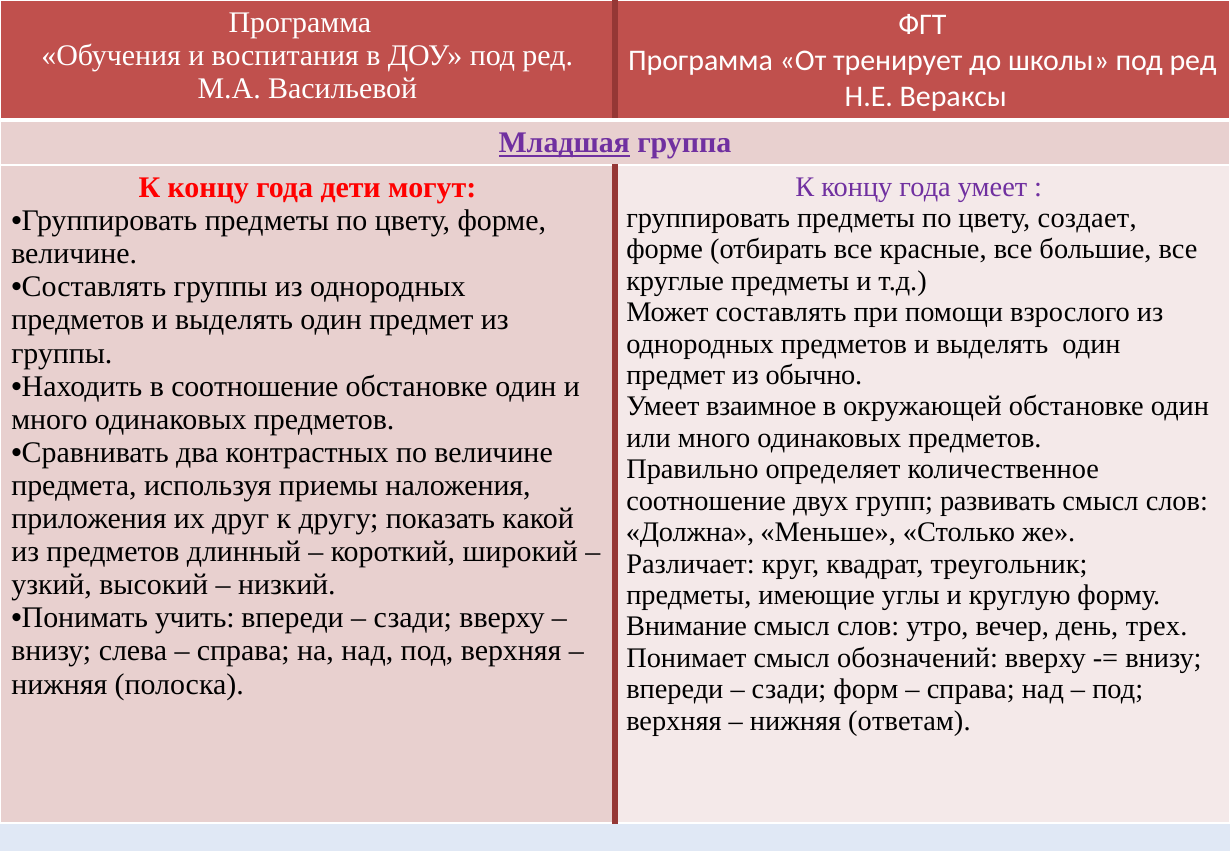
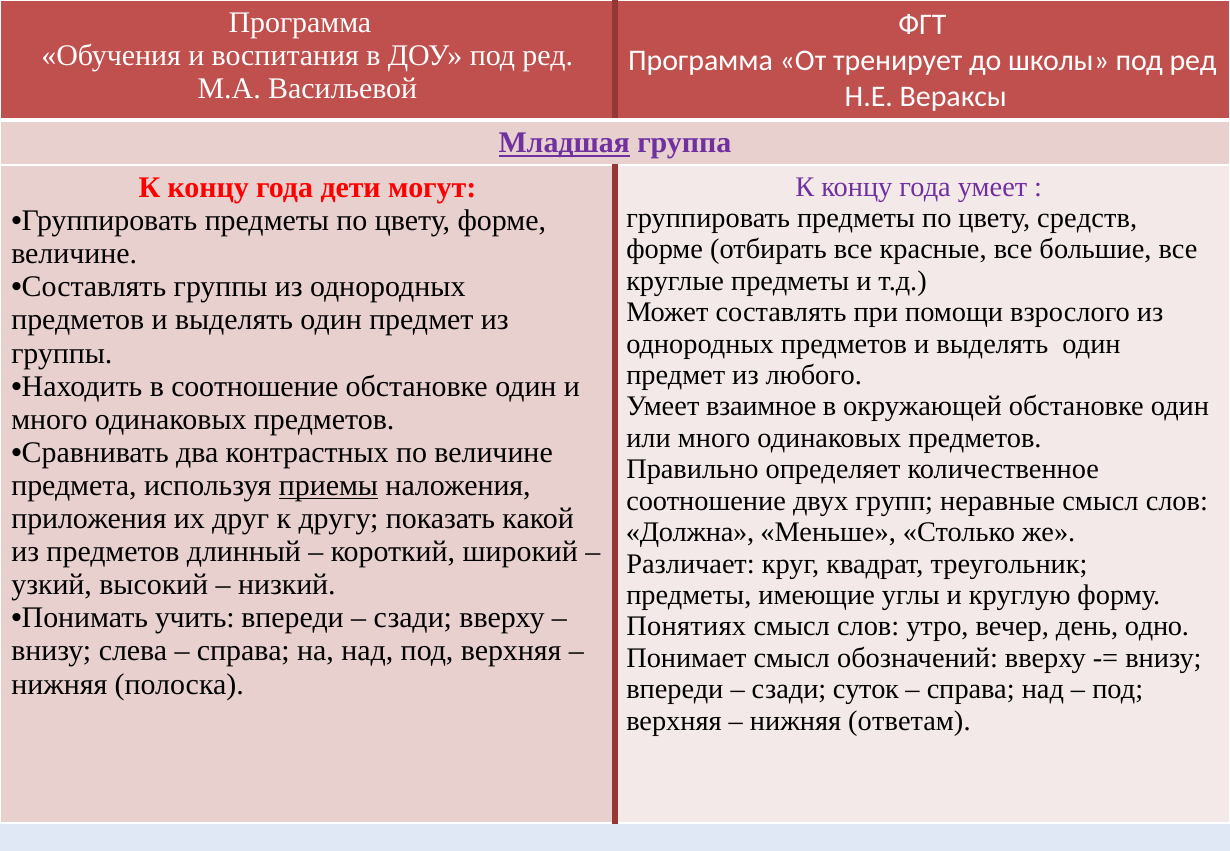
создает: создает -> средств (1087, 218)
обычно: обычно -> любого (814, 375)
приемы underline: none -> present (328, 486)
развивать: развивать -> неравные (998, 501)
Внимание: Внимание -> Понятиях (686, 627)
трех: трех -> одно (1157, 627)
форм: форм -> суток (866, 690)
